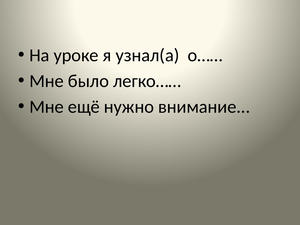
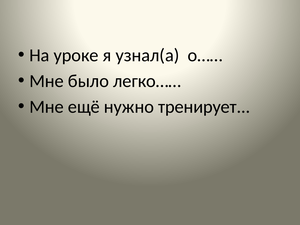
внимание: внимание -> тренирует (204, 107)
